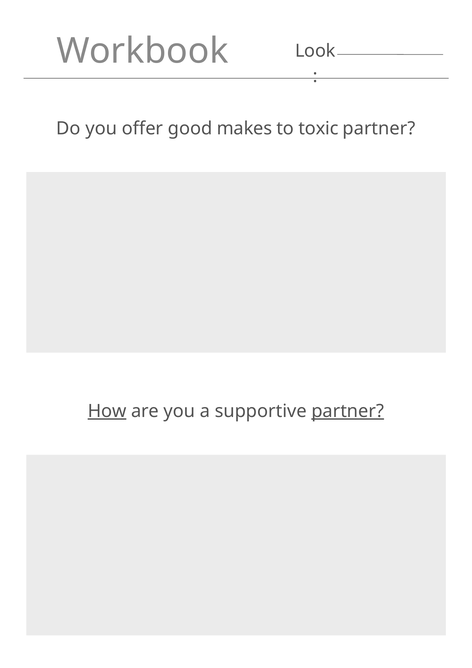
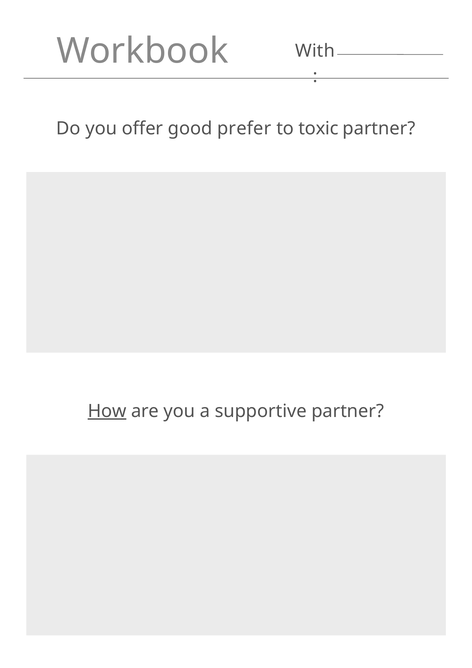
Look: Look -> With (315, 51)
makes: makes -> prefer (244, 128)
partner underline: present -> none (348, 411)
